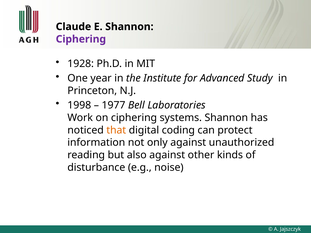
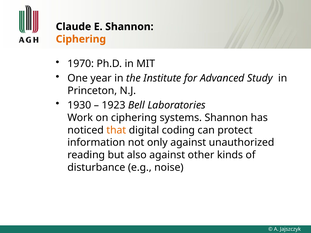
Ciphering colour: purple -> orange (81, 39)
1928: 1928 -> 1970 (81, 64)
1998: 1998 -> 1930 (79, 105)
1977: 1977 -> 1923 (114, 105)
